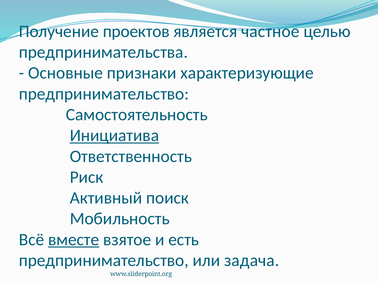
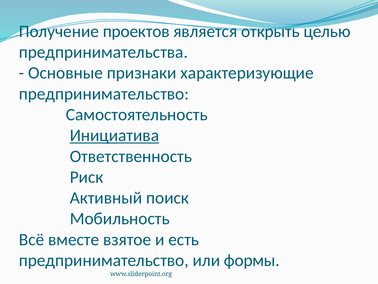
частное: частное -> открыть (270, 31)
вместе underline: present -> none (74, 239)
задача: задача -> формы (252, 260)
